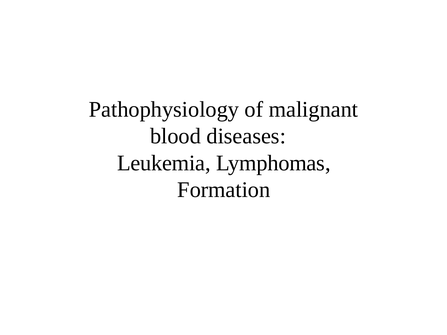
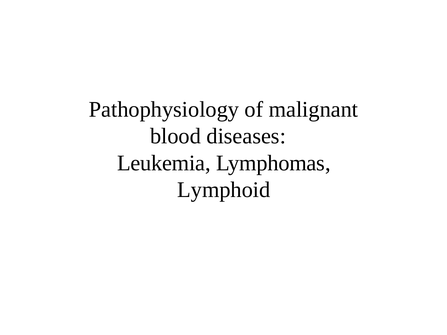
Formation: Formation -> Lymphoid (224, 190)
